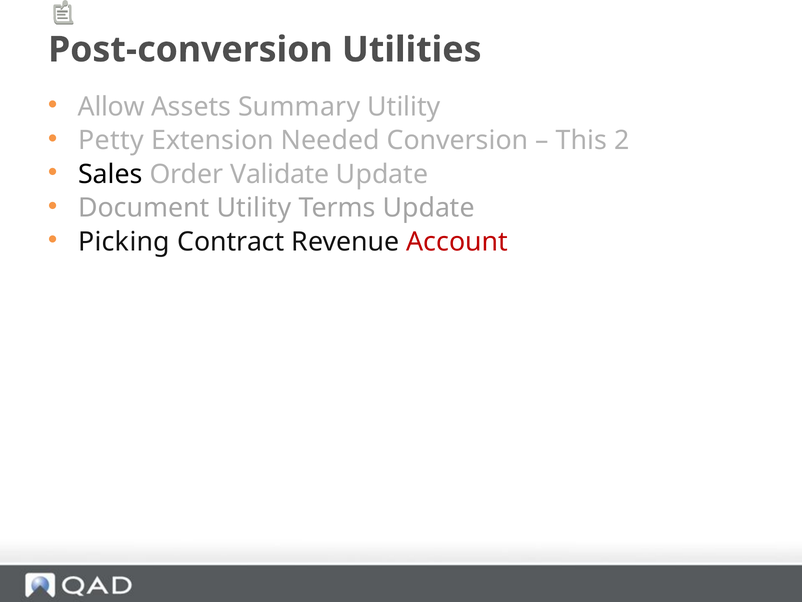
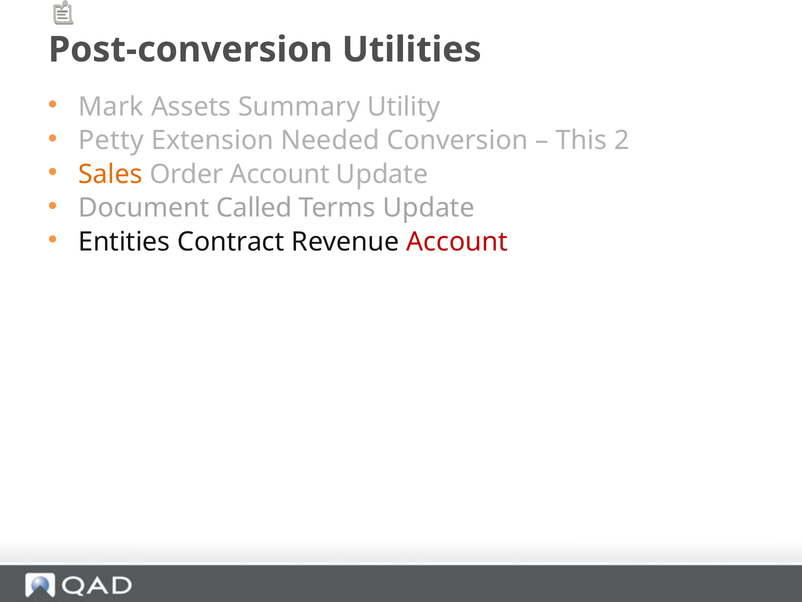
Allow: Allow -> Mark (111, 107)
Sales colour: black -> orange (110, 174)
Order Validate: Validate -> Account (280, 174)
Document Utility: Utility -> Called (254, 208)
Picking: Picking -> Entities (124, 241)
